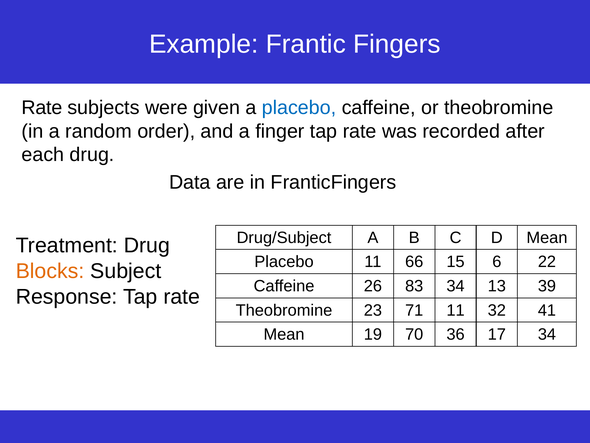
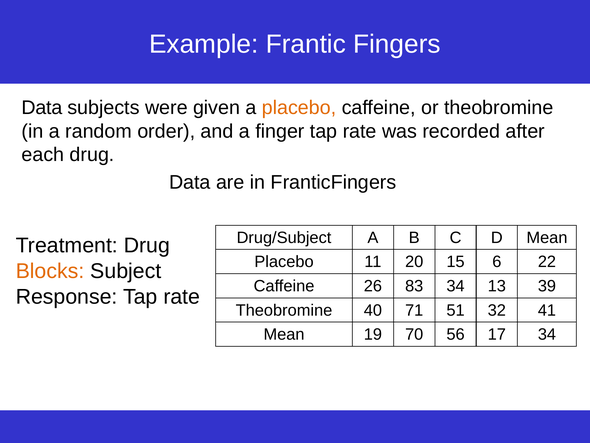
Rate: Rate -> Data (42, 107)
placebo colour: blue -> orange (299, 107)
66: 66 -> 20 (414, 262)
23: 23 -> 40 (373, 310)
71 11: 11 -> 51 (456, 310)
36: 36 -> 56 (456, 334)
